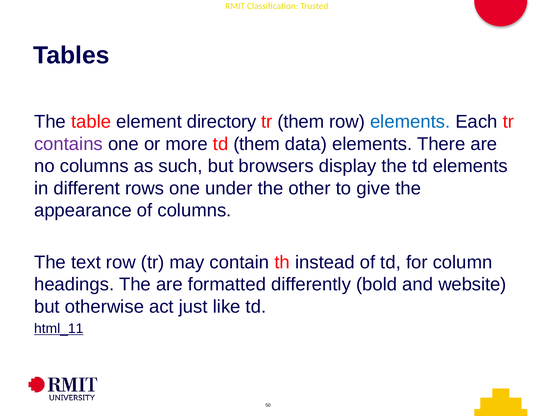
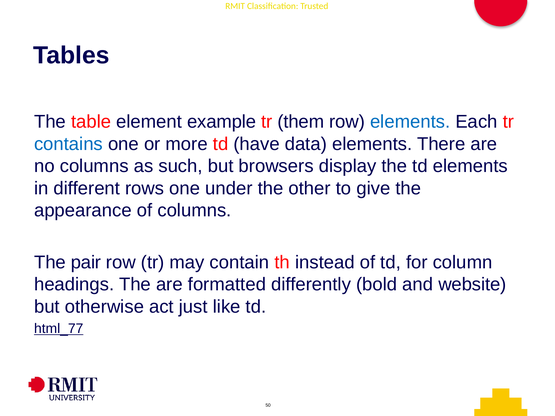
directory: directory -> example (222, 122)
contains colour: purple -> blue (68, 144)
td them: them -> have (257, 144)
text: text -> pair (86, 262)
html_11: html_11 -> html_77 (59, 329)
